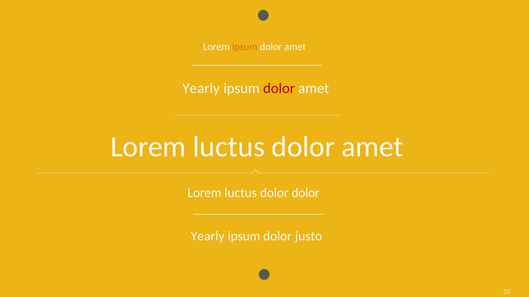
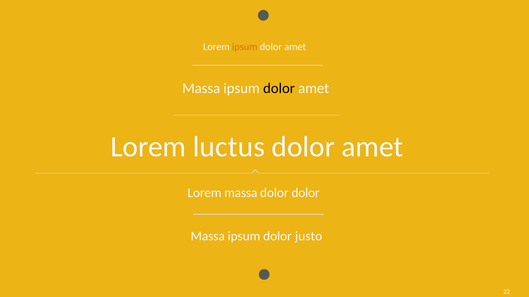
Yearly: Yearly -> Massa (201, 89)
dolor colour: red -> black (279, 89)
luctus: luctus -> massa (241, 193)
Yearly: Yearly -> Massa (208, 237)
